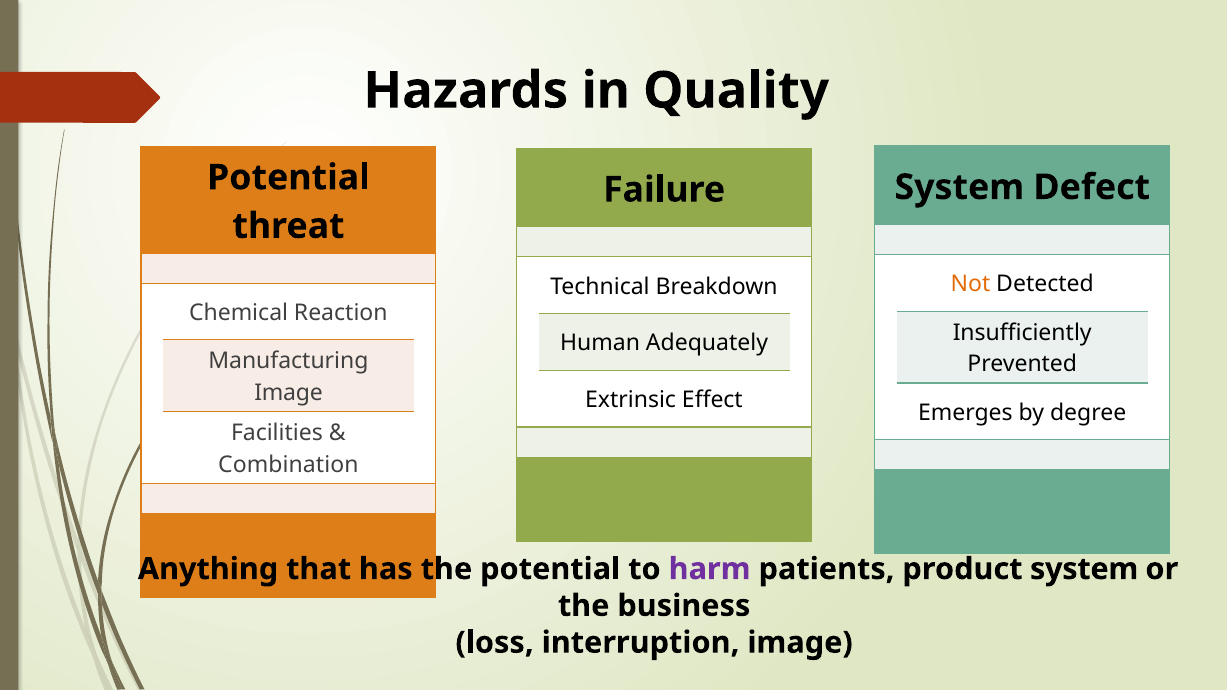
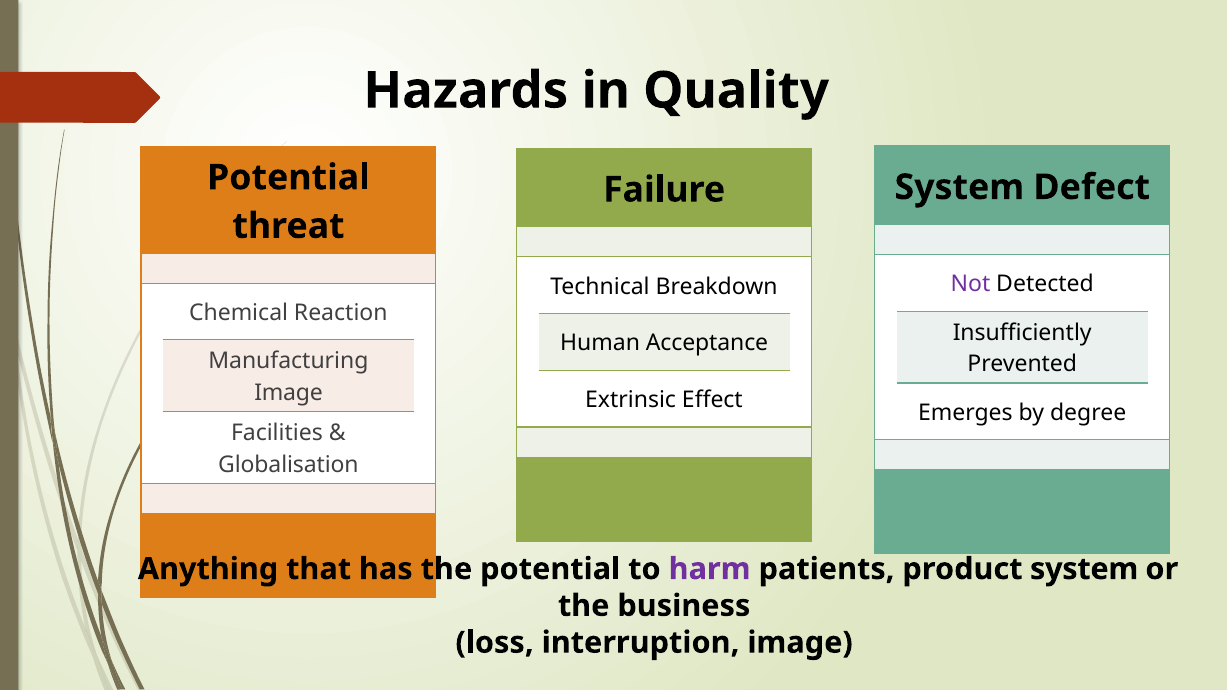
Not colour: orange -> purple (971, 284)
Adequately: Adequately -> Acceptance (707, 343)
Combination: Combination -> Globalisation (288, 465)
